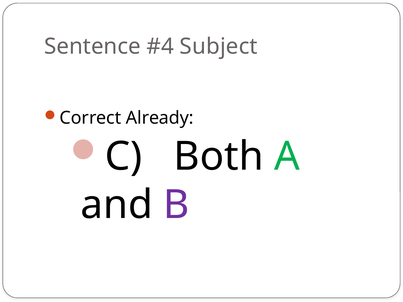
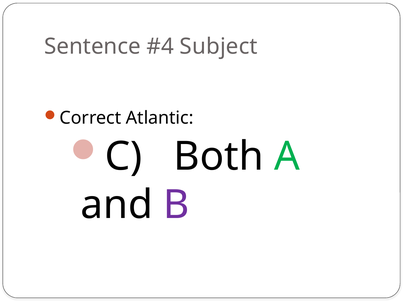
Already: Already -> Atlantic (160, 118)
